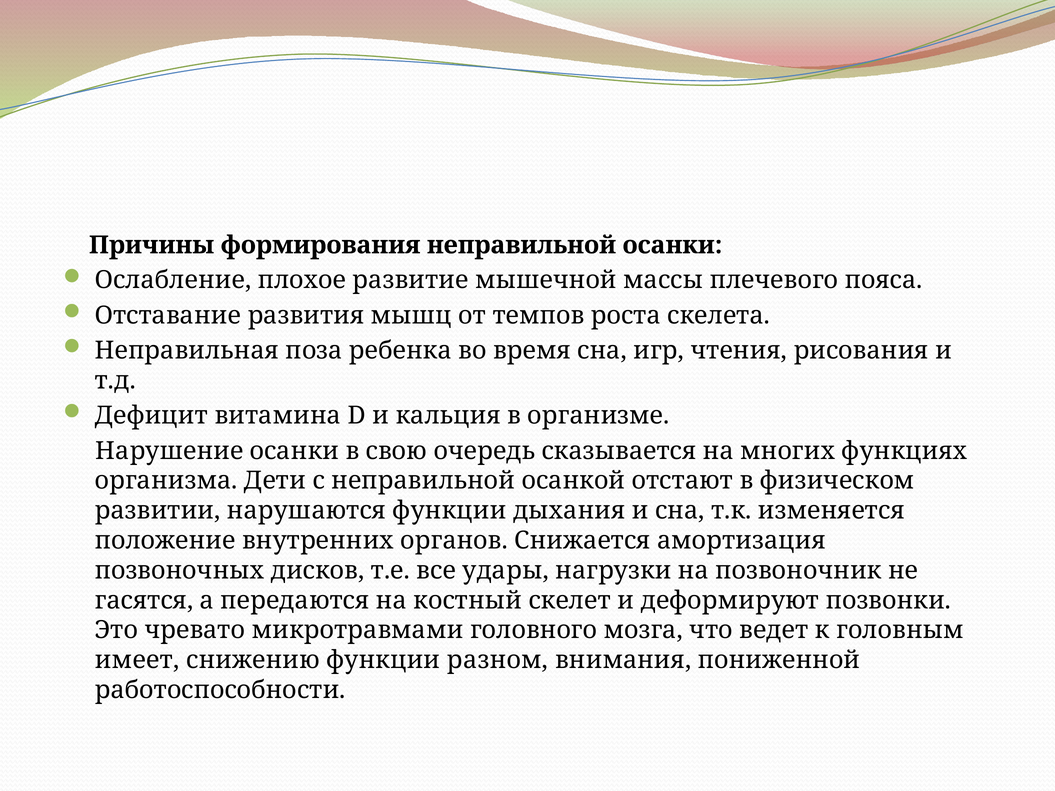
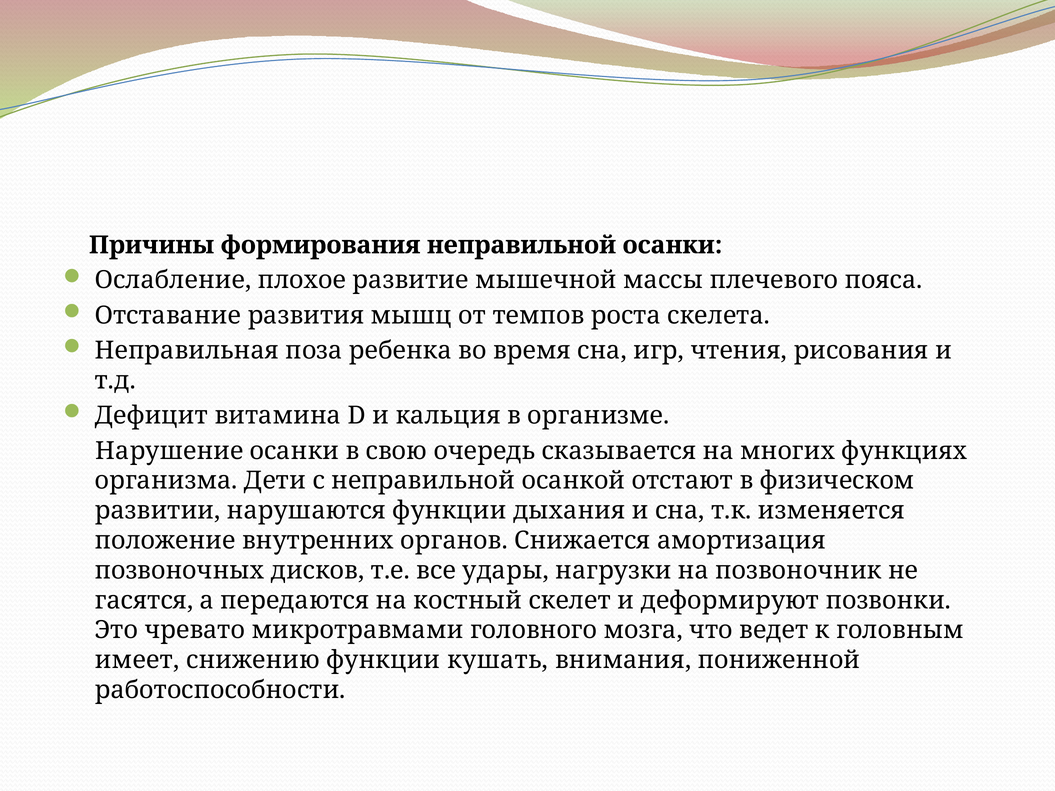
разном: разном -> кушать (498, 660)
